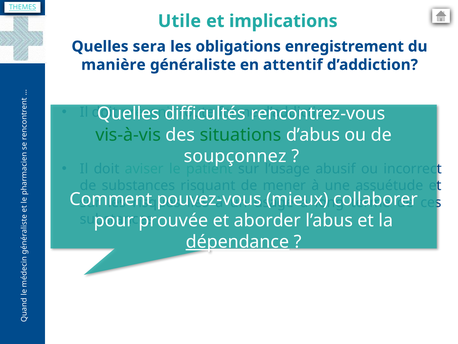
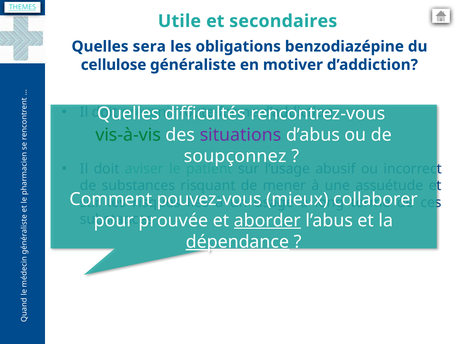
implications: implications -> secondaires (283, 21)
enregistrement: enregistrement -> benzodiazépine (344, 46)
manière: manière -> cellulose (114, 65)
attentif: attentif -> motiver (293, 65)
situations colour: green -> purple (241, 135)
aborder underline: none -> present (267, 220)
